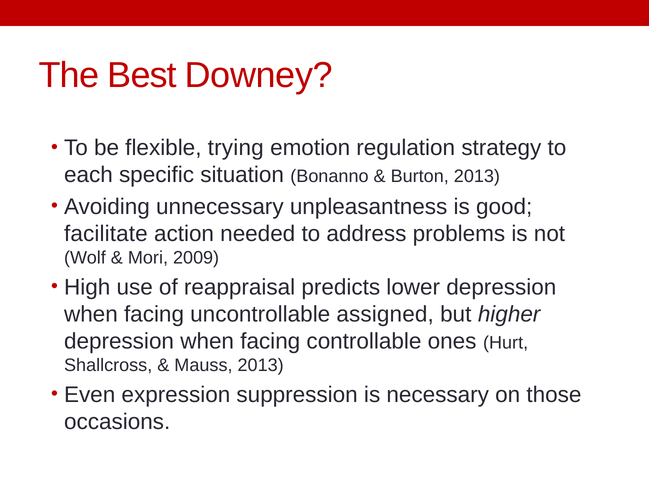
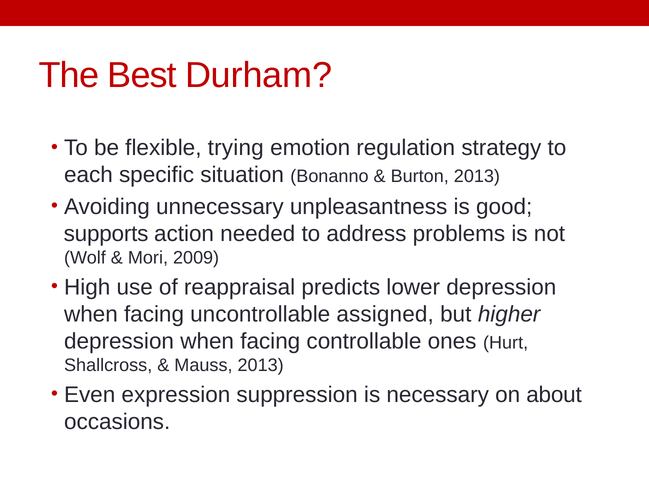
Downey: Downey -> Durham (259, 76)
facilitate: facilitate -> supports (106, 234)
those: those -> about (554, 394)
